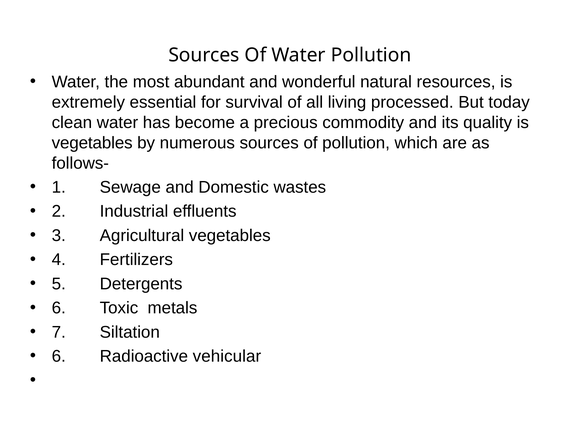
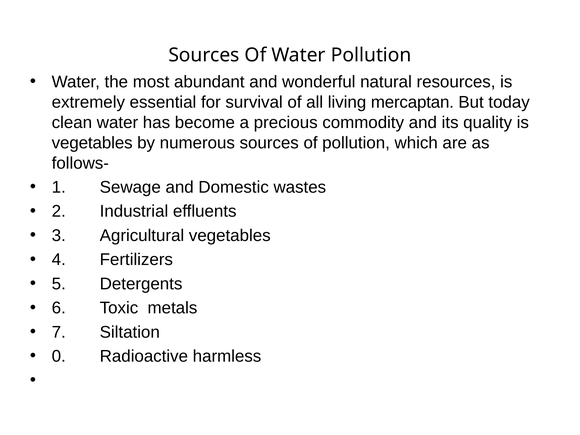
processed: processed -> mercaptan (412, 102)
6: 6 -> 0 (59, 356)
vehicular: vehicular -> harmless (227, 356)
